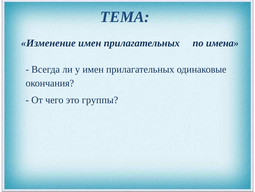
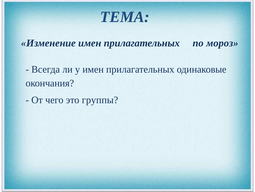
имена: имена -> мороз (222, 43)
